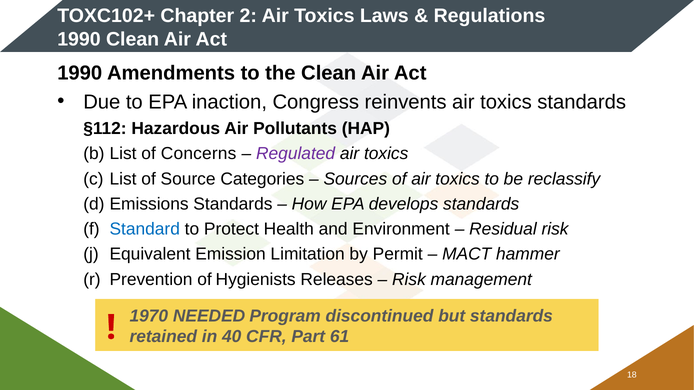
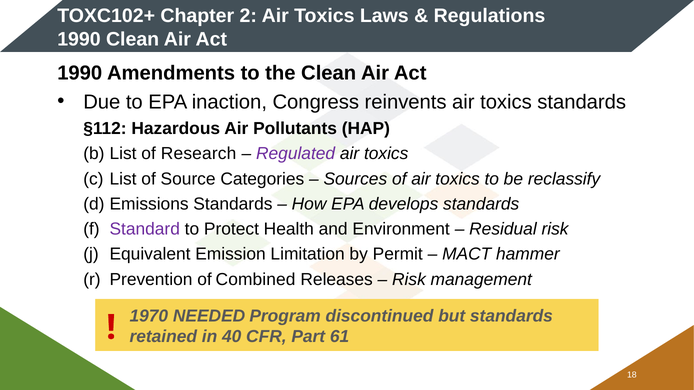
Concerns: Concerns -> Research (199, 154)
Standard colour: blue -> purple (145, 229)
Hygienists: Hygienists -> Combined (256, 280)
